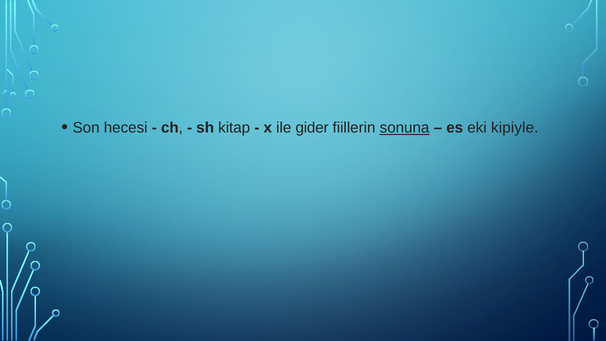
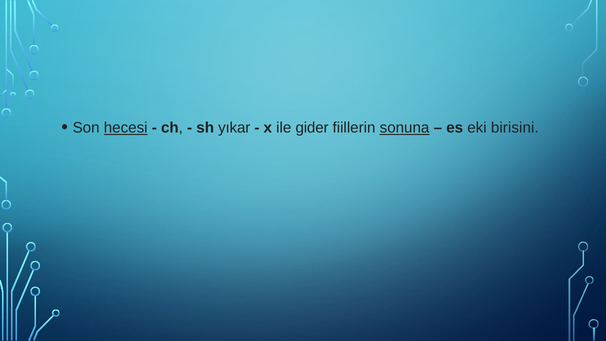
hecesi underline: none -> present (126, 128)
kitap: kitap -> yıkar (234, 128)
kipiyle: kipiyle -> birisini (515, 128)
